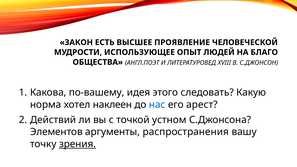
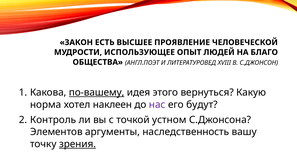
по-вашему underline: none -> present (97, 92)
следовать: следовать -> вернуться (207, 92)
нас colour: blue -> purple (157, 105)
арест: арест -> будут (202, 105)
Действий: Действий -> Контроль (53, 120)
распространения: распространения -> наследственность (186, 132)
